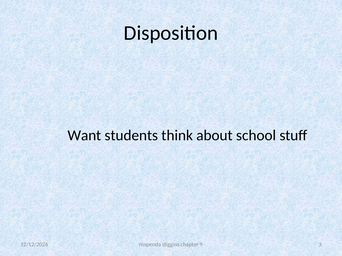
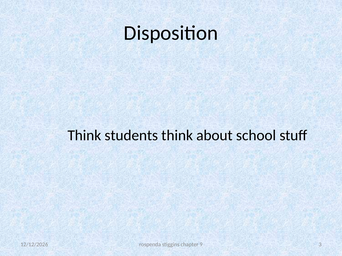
Want: Want -> Think (84, 136)
